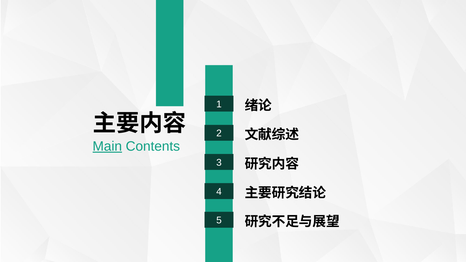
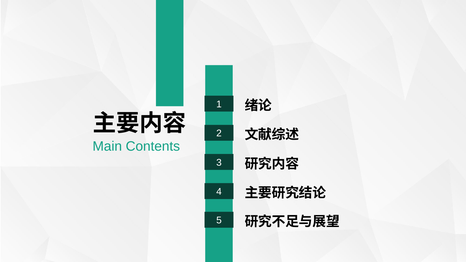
Main underline: present -> none (107, 146)
